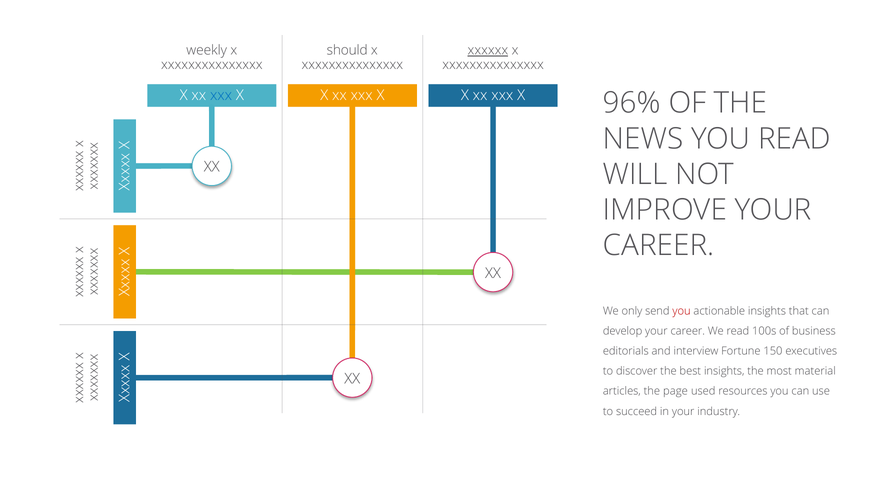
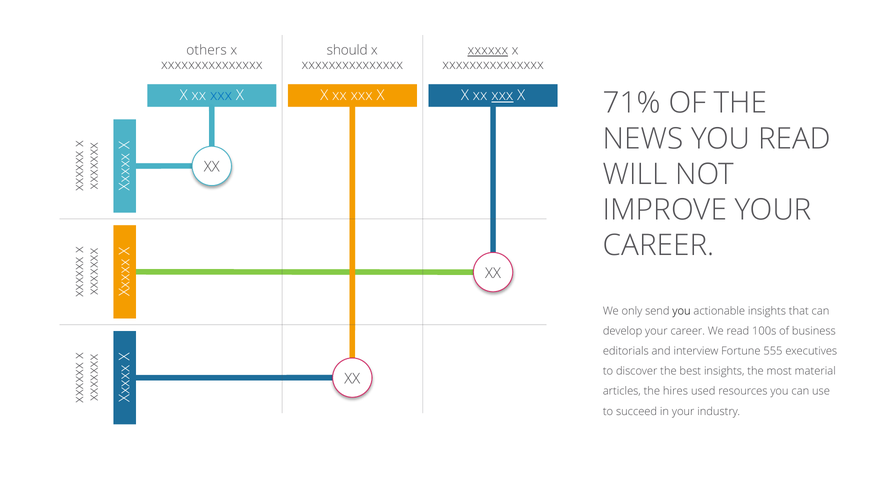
weekly: weekly -> others (207, 50)
xxx underline: none -> present (502, 95)
96%: 96% -> 71% (632, 103)
you colour: red -> black (682, 311)
150: 150 -> 555 (773, 351)
page: page -> hires (675, 391)
